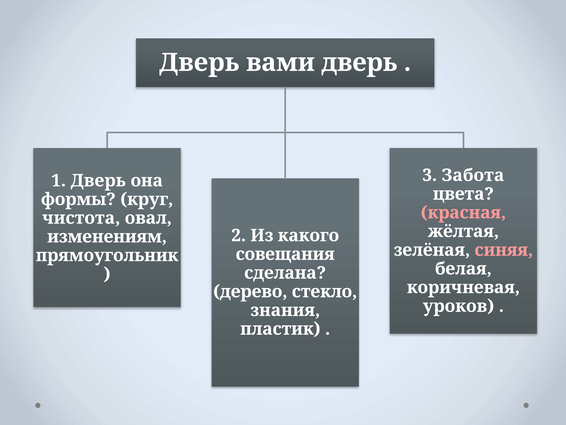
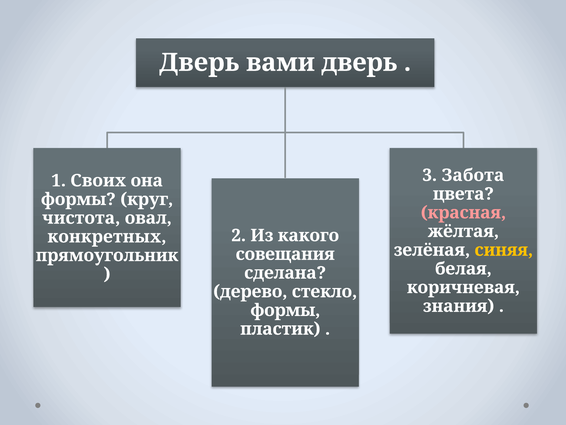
1 Дверь: Дверь -> Своих (98, 180)
изменениям: изменениям -> конкретных (107, 236)
синяя colour: pink -> yellow (504, 250)
уроков: уроков -> знания (459, 306)
знания: знания -> формы (285, 310)
